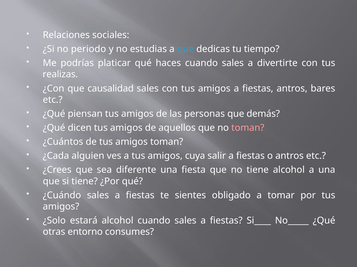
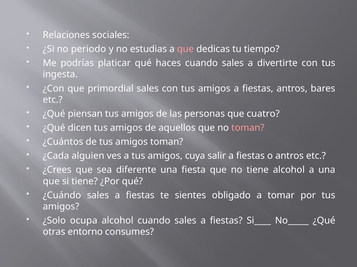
que colour: light blue -> pink (185, 49)
realizas: realizas -> ingesta (60, 75)
causalidad: causalidad -> primordial (111, 89)
demás: demás -> cuatro (263, 114)
estará: estará -> ocupa (84, 221)
